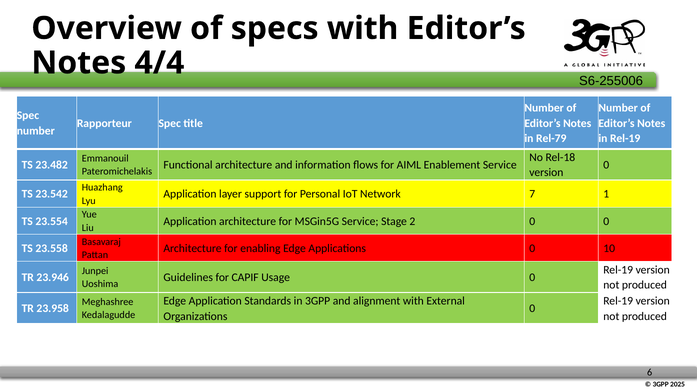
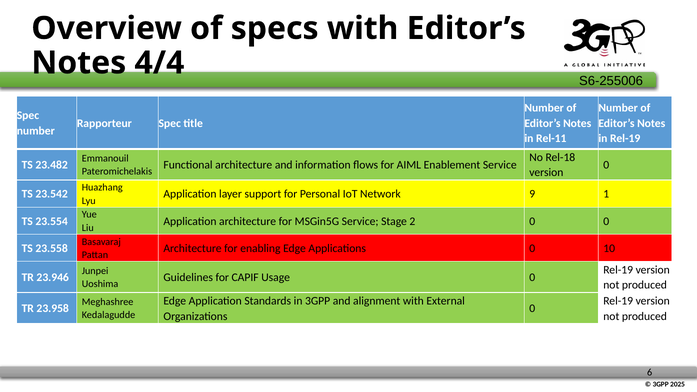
Rel-79: Rel-79 -> Rel-11 (551, 138)
7: 7 -> 9 (532, 194)
